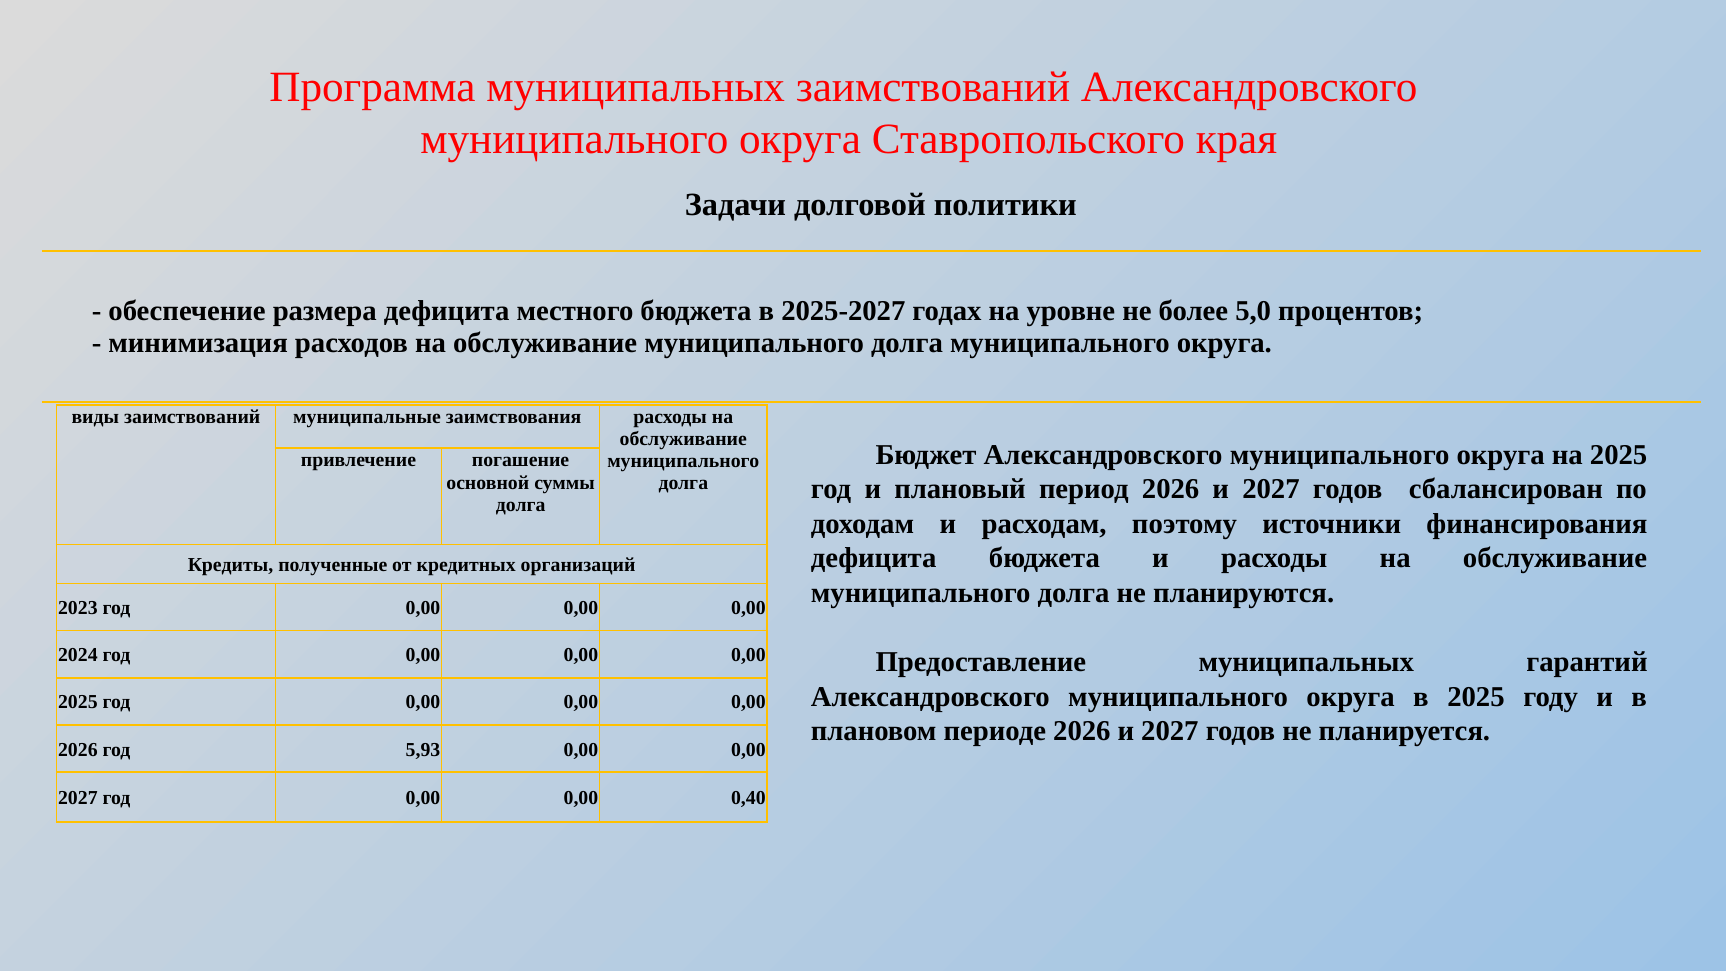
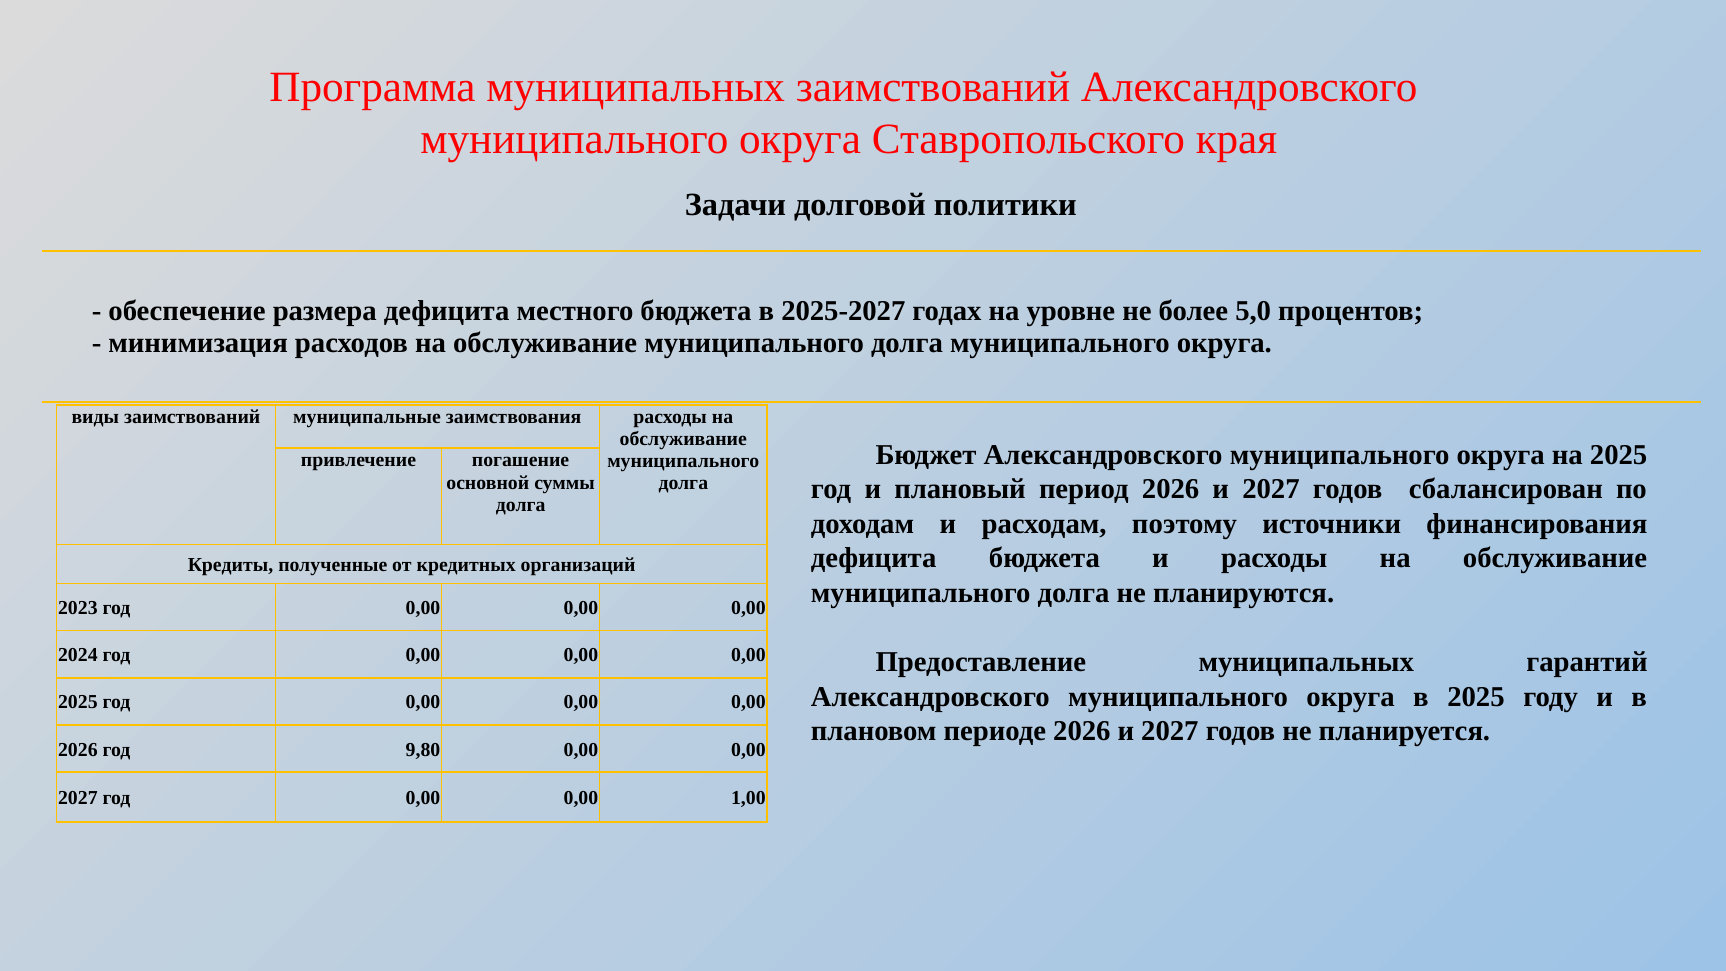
5,93: 5,93 -> 9,80 (423, 749)
0,40: 0,40 -> 1,00 (748, 798)
